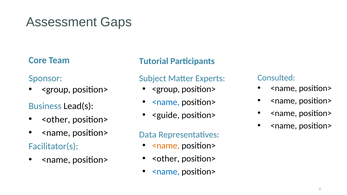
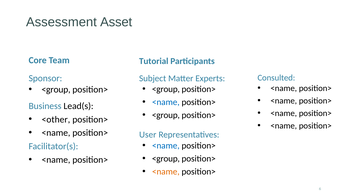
Gaps: Gaps -> Asset (116, 22)
<guide: <guide -> <group (166, 115)
Data: Data -> User (148, 135)
<name colour: orange -> blue (166, 146)
<other: <other -> <group (166, 159)
<name colour: blue -> orange (166, 172)
